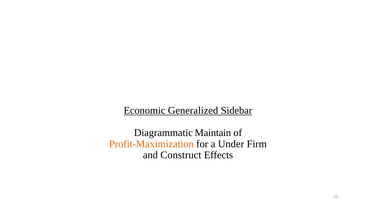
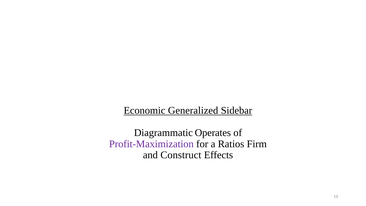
Maintain: Maintain -> Operates (213, 133)
Profit-Maximization colour: orange -> purple (151, 144)
Under: Under -> Ratios (231, 144)
